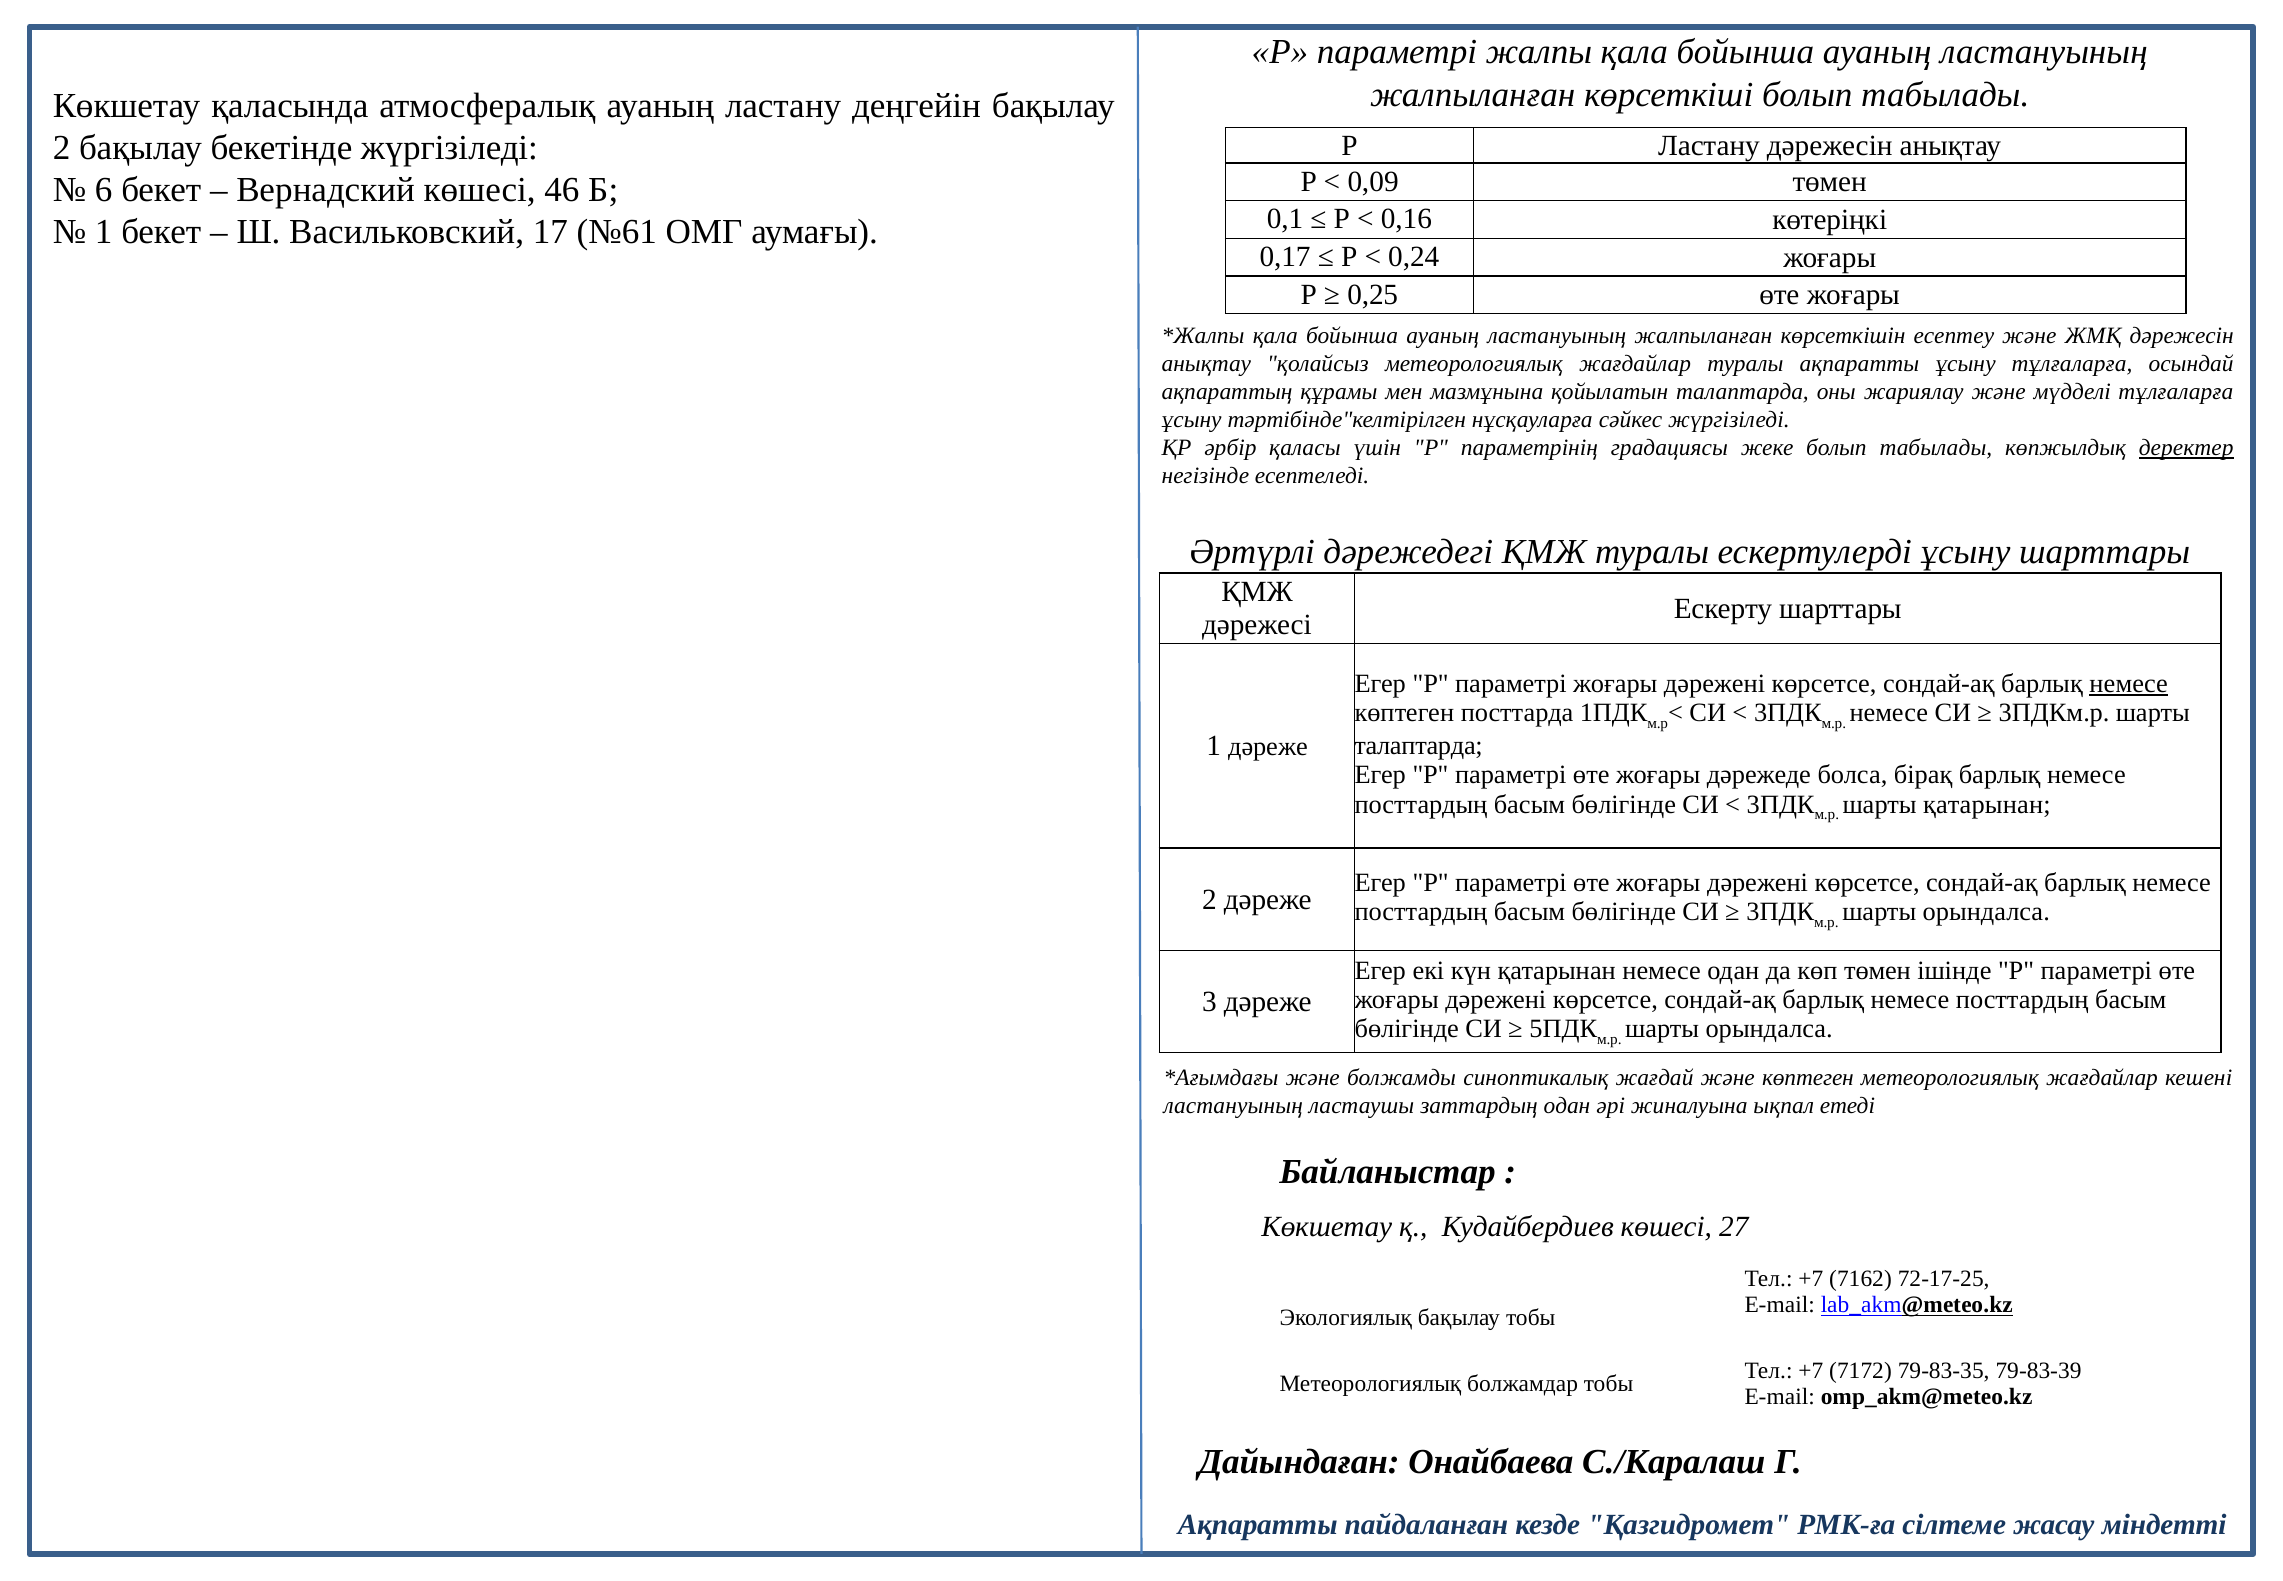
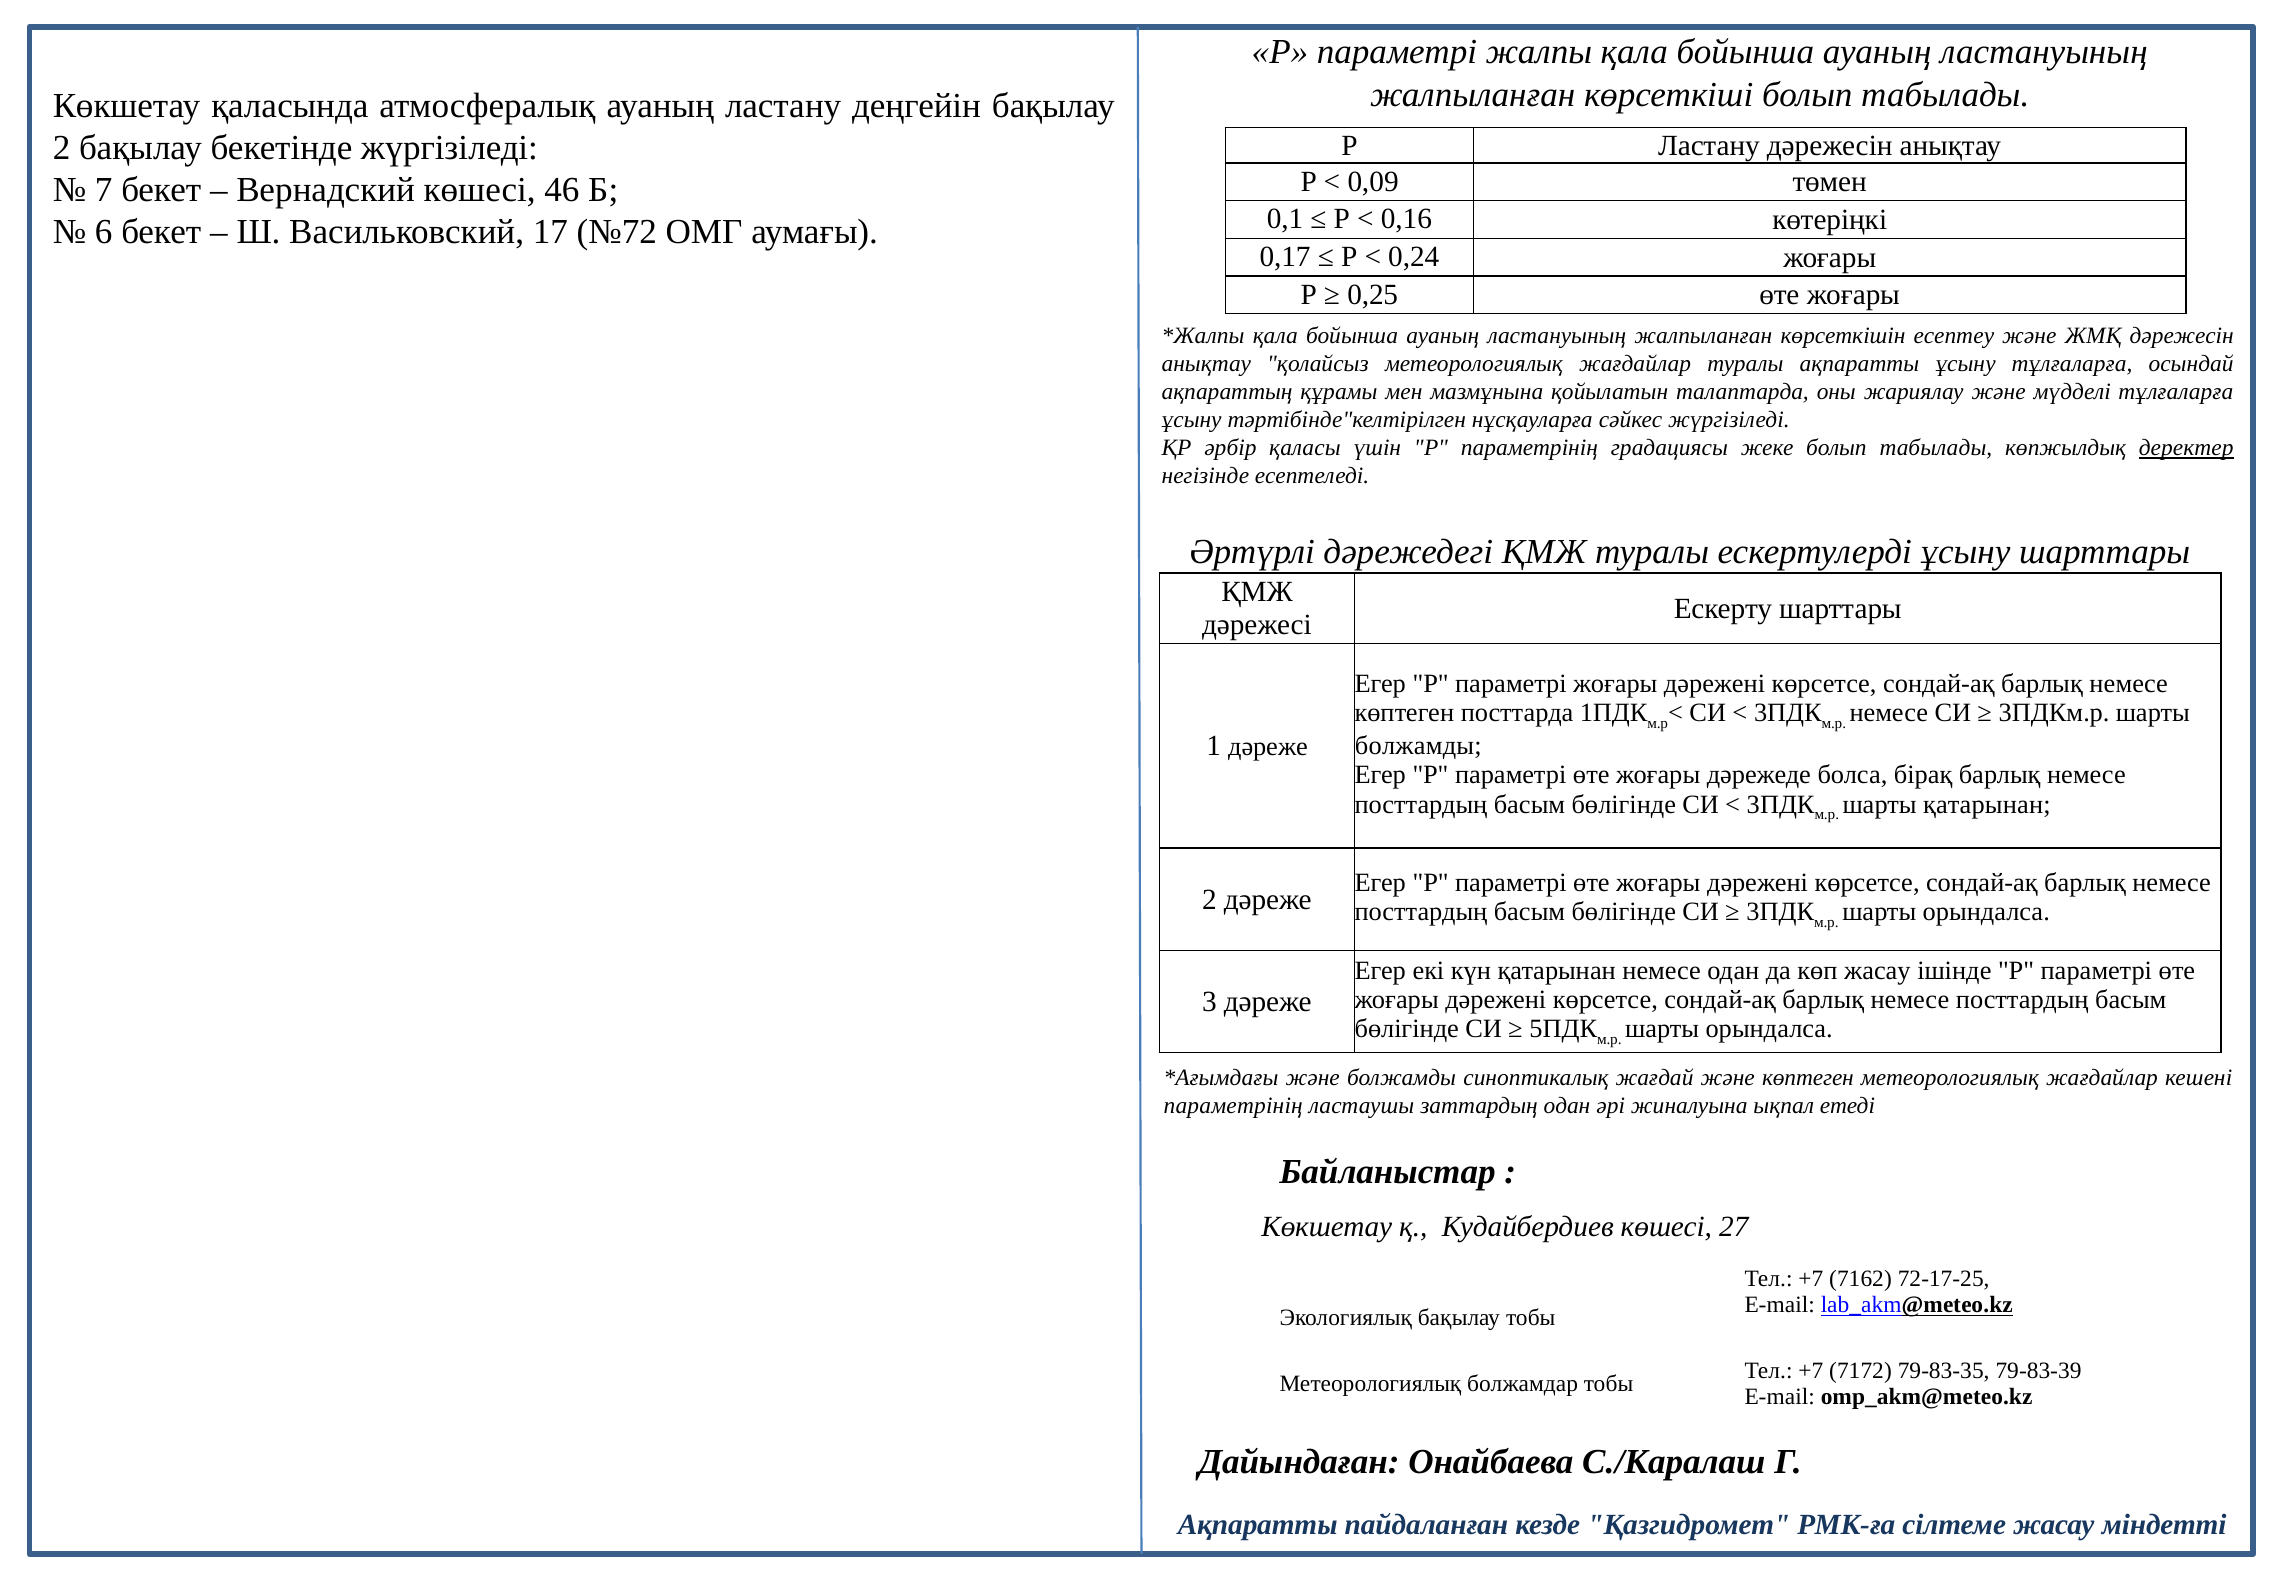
6: 6 -> 7 (104, 190)
1: 1 -> 6 (104, 232)
№61: №61 -> №72 (617, 232)
немесе underline: present -> none (2129, 683)
талаптарда: талаптарда -> болжамды (1418, 746)
көп төмен: төмен -> жасау (1877, 970)
ластануының: ластануының -> параметрінің (1233, 1106)
